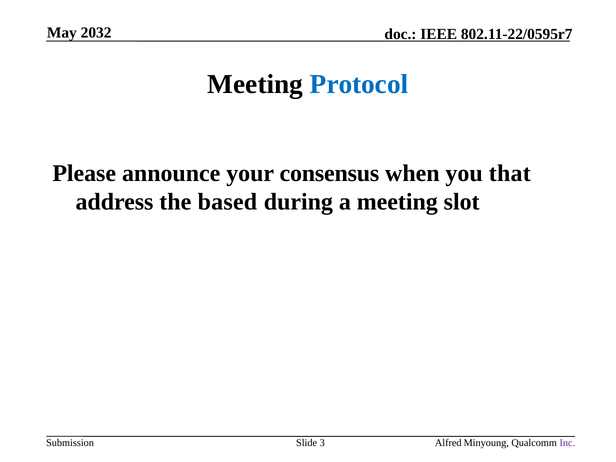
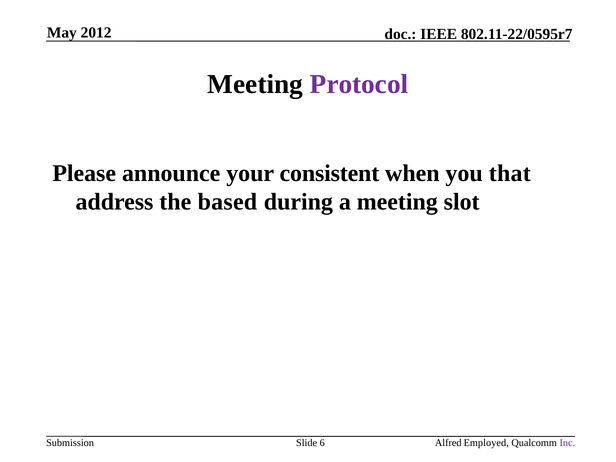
2032: 2032 -> 2012 (96, 33)
Protocol colour: blue -> purple (359, 84)
consensus: consensus -> consistent (329, 173)
3: 3 -> 6 (322, 443)
Minyoung: Minyoung -> Employed (486, 443)
